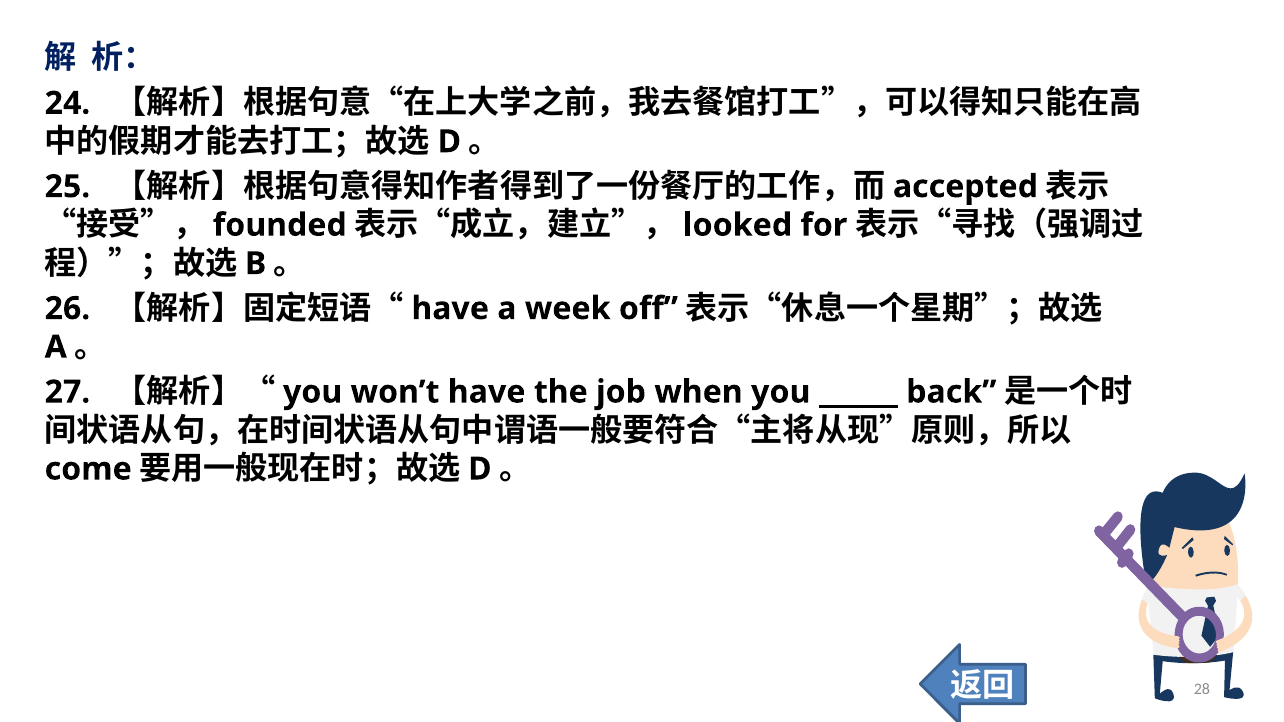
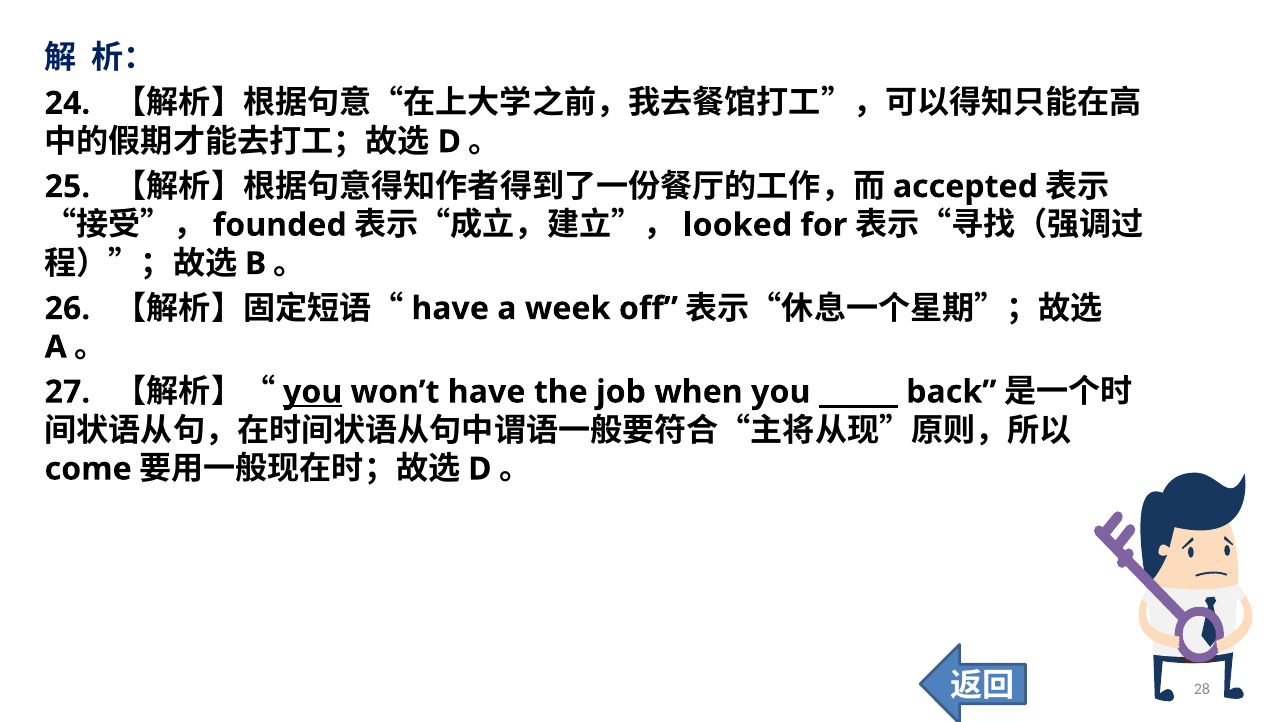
you underline: none -> present (313, 392)
